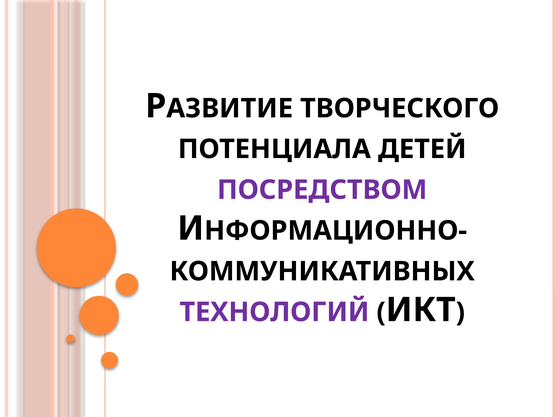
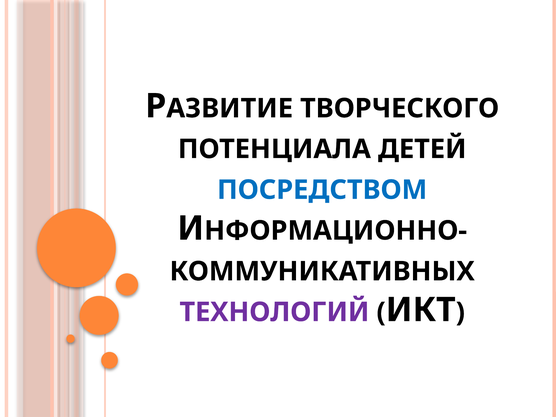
ПОСРЕДСТВОМ colour: purple -> blue (322, 190)
